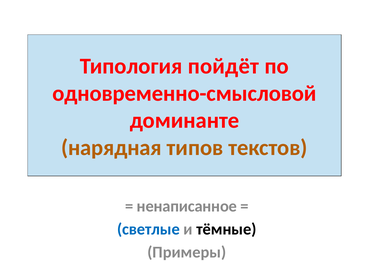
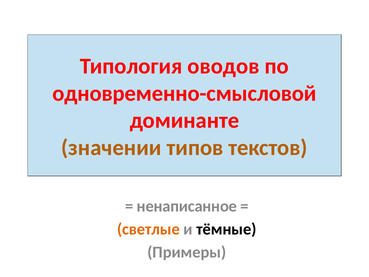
пойдёт: пойдёт -> оводов (223, 66)
нарядная: нарядная -> значении (111, 147)
светлые colour: blue -> orange (148, 229)
